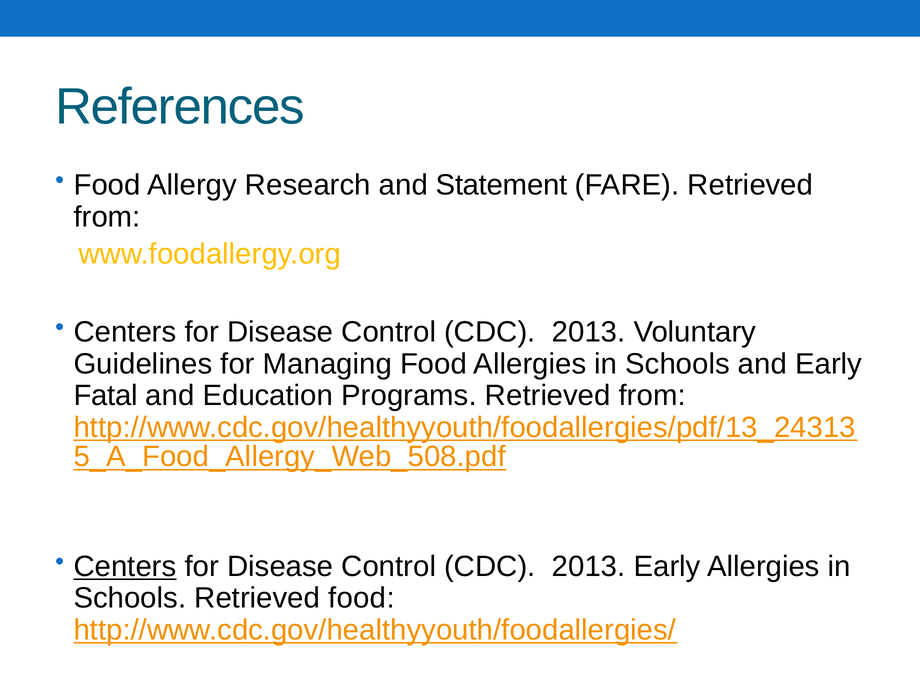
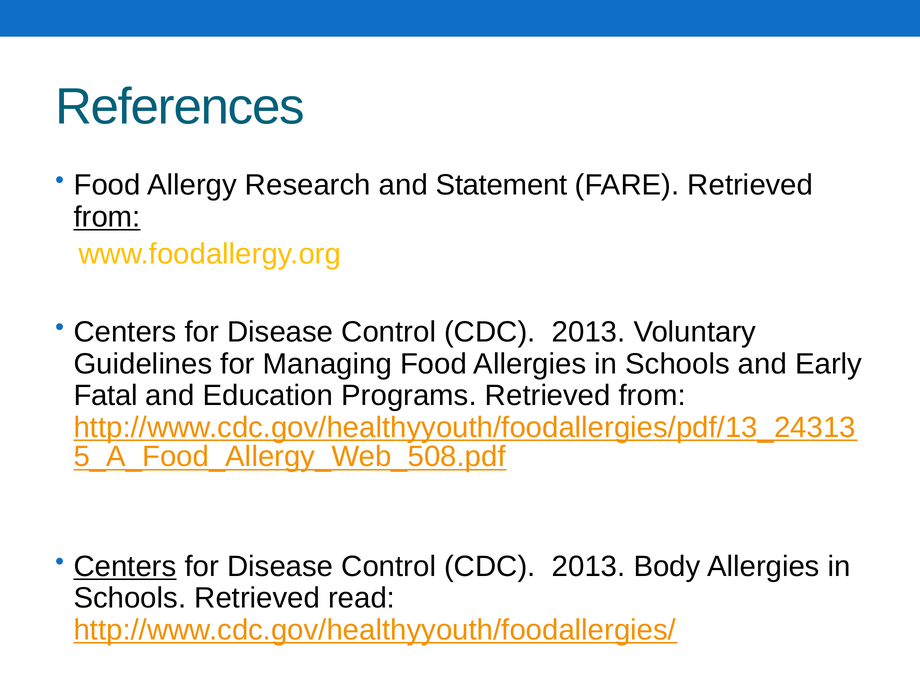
from underline: none -> present (107, 217)
2013 Early: Early -> Body (667, 567)
Retrieved food: food -> read (362, 598)
